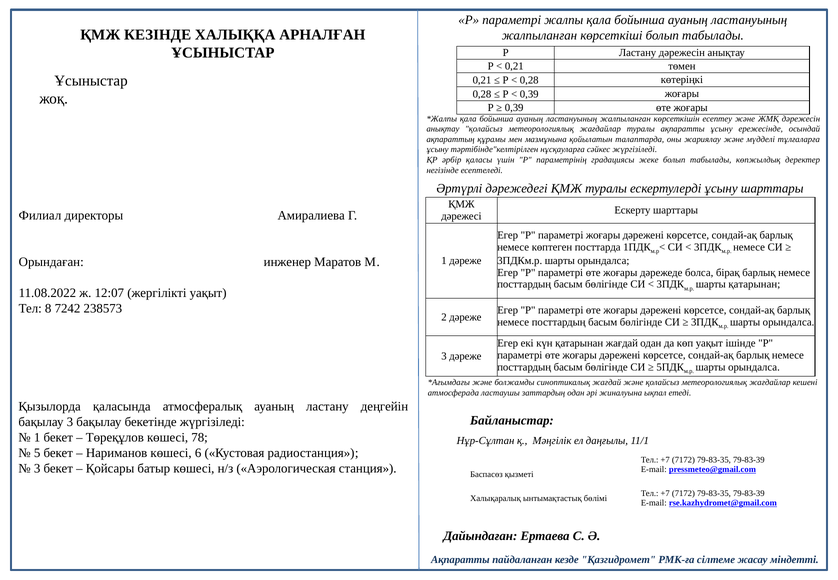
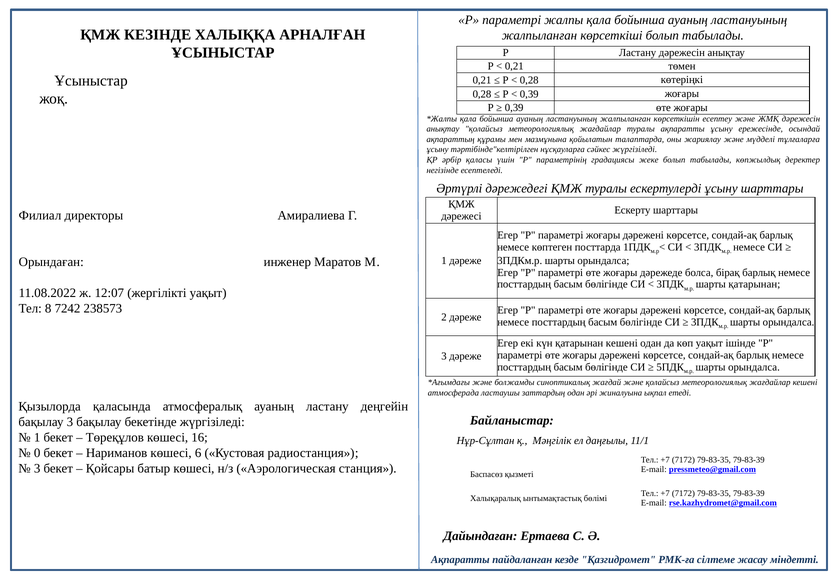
қатарынан жағдай: жағдай -> кешені (622, 343)
78: 78 -> 16 (200, 438)
5: 5 -> 0 (37, 453)
